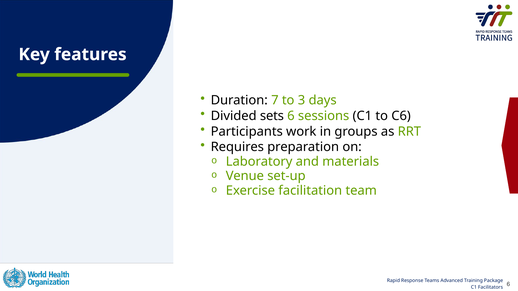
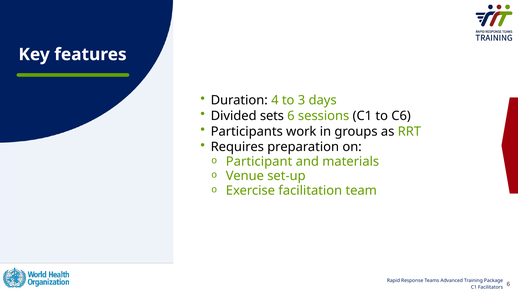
7: 7 -> 4 (275, 100)
Laboratory: Laboratory -> Participant (259, 162)
